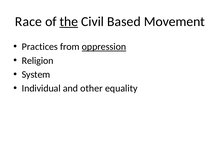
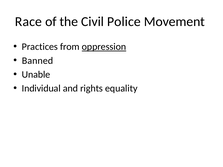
the underline: present -> none (69, 22)
Based: Based -> Police (124, 22)
Religion: Religion -> Banned (38, 61)
System: System -> Unable (36, 75)
other: other -> rights (92, 88)
